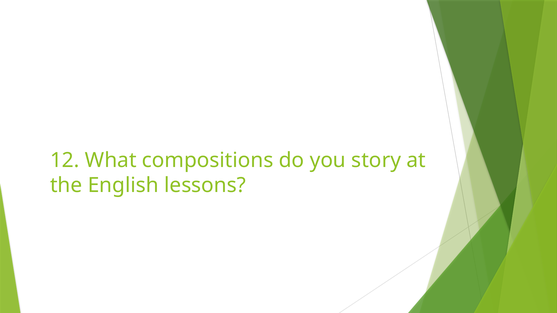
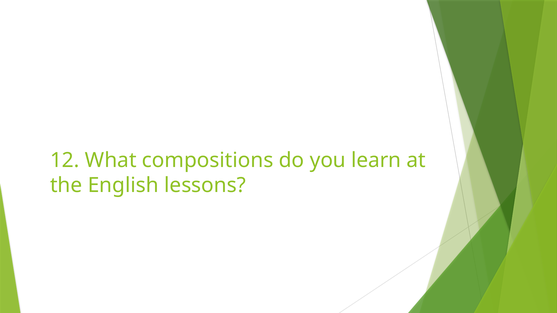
story: story -> learn (376, 161)
